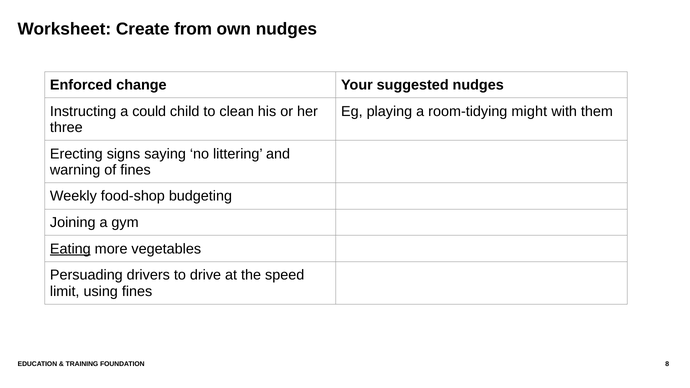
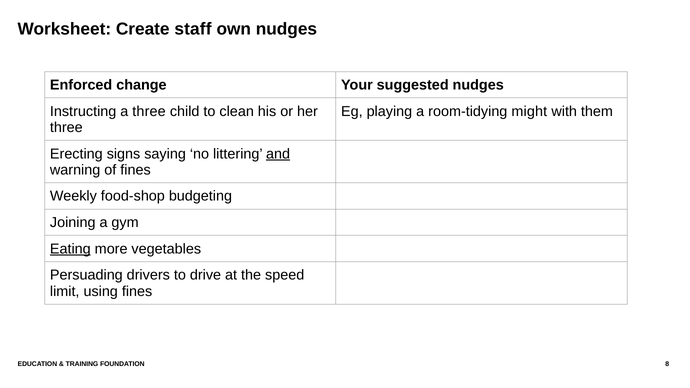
from: from -> staff (193, 29)
a could: could -> three (149, 111)
and underline: none -> present (278, 154)
